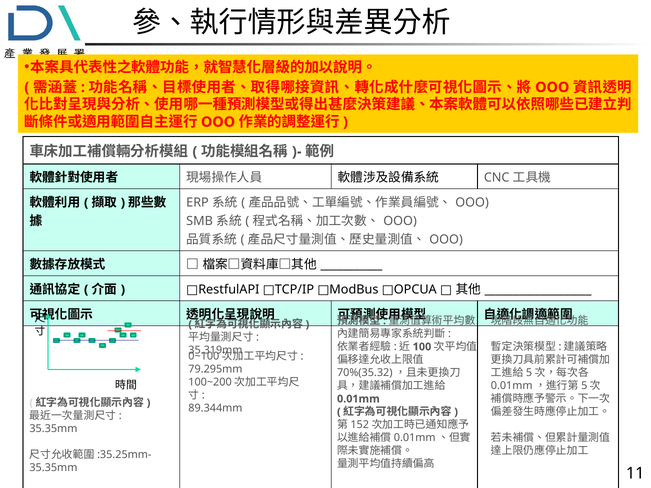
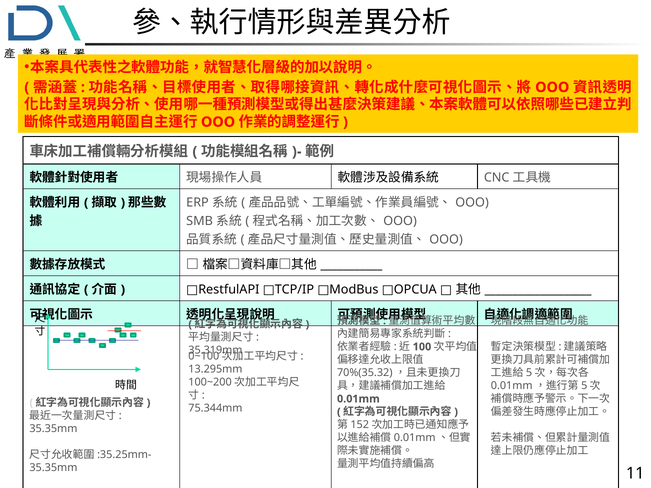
79.295mm: 79.295mm -> 13.295mm (215, 369)
89.344mm: 89.344mm -> 75.344mm (215, 408)
